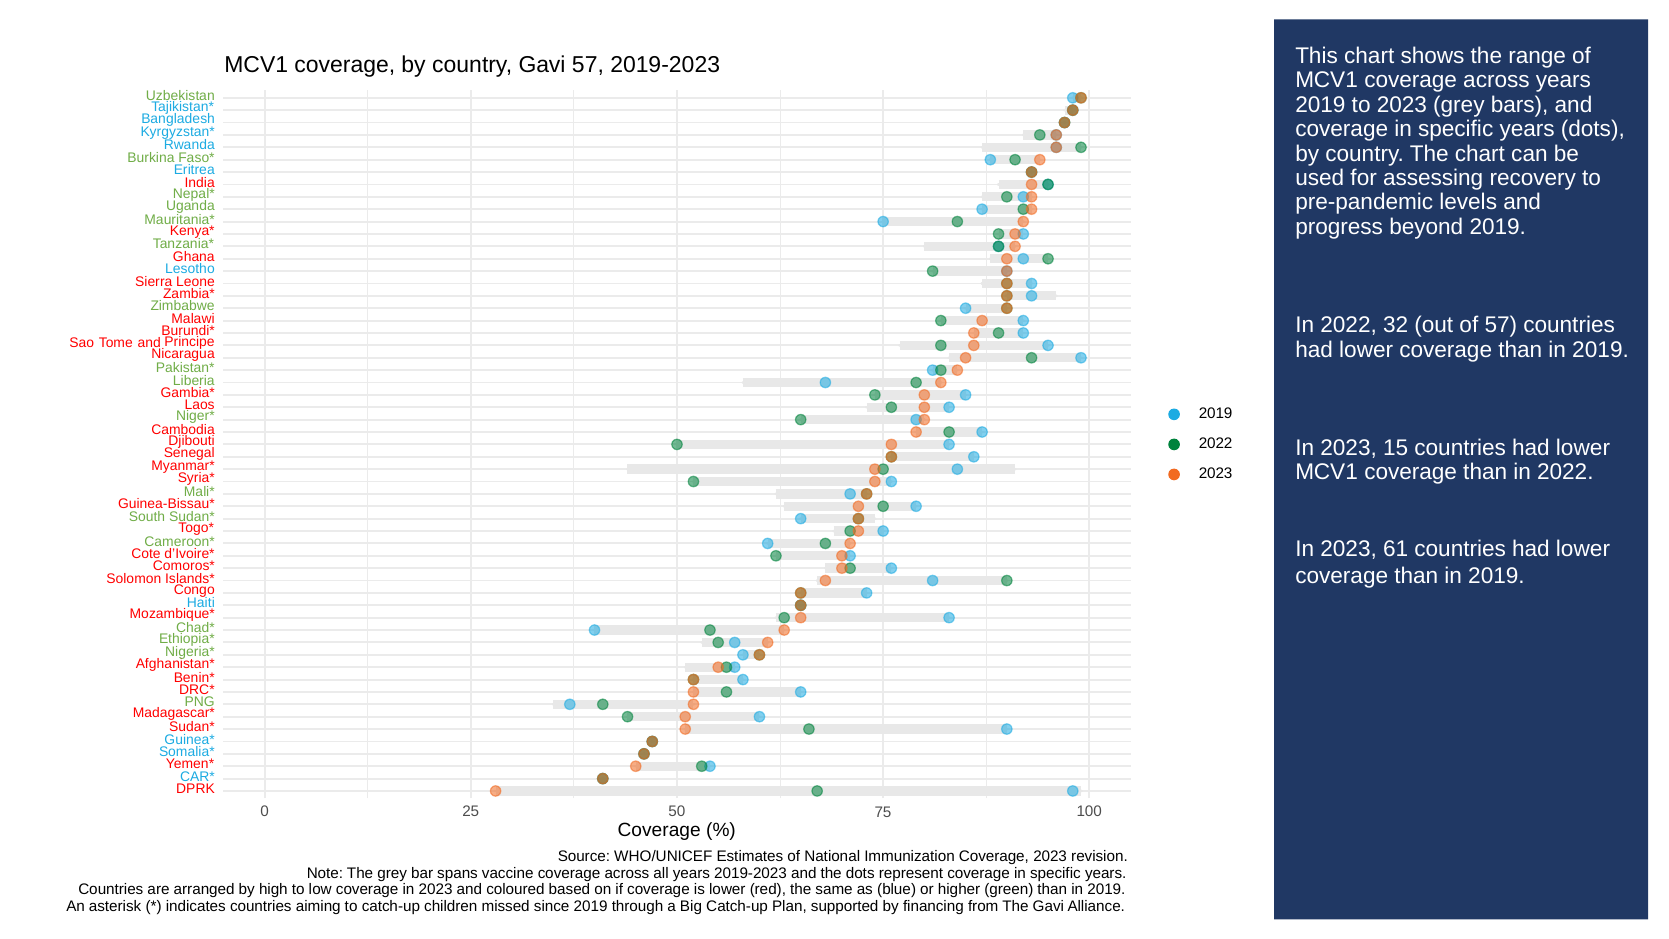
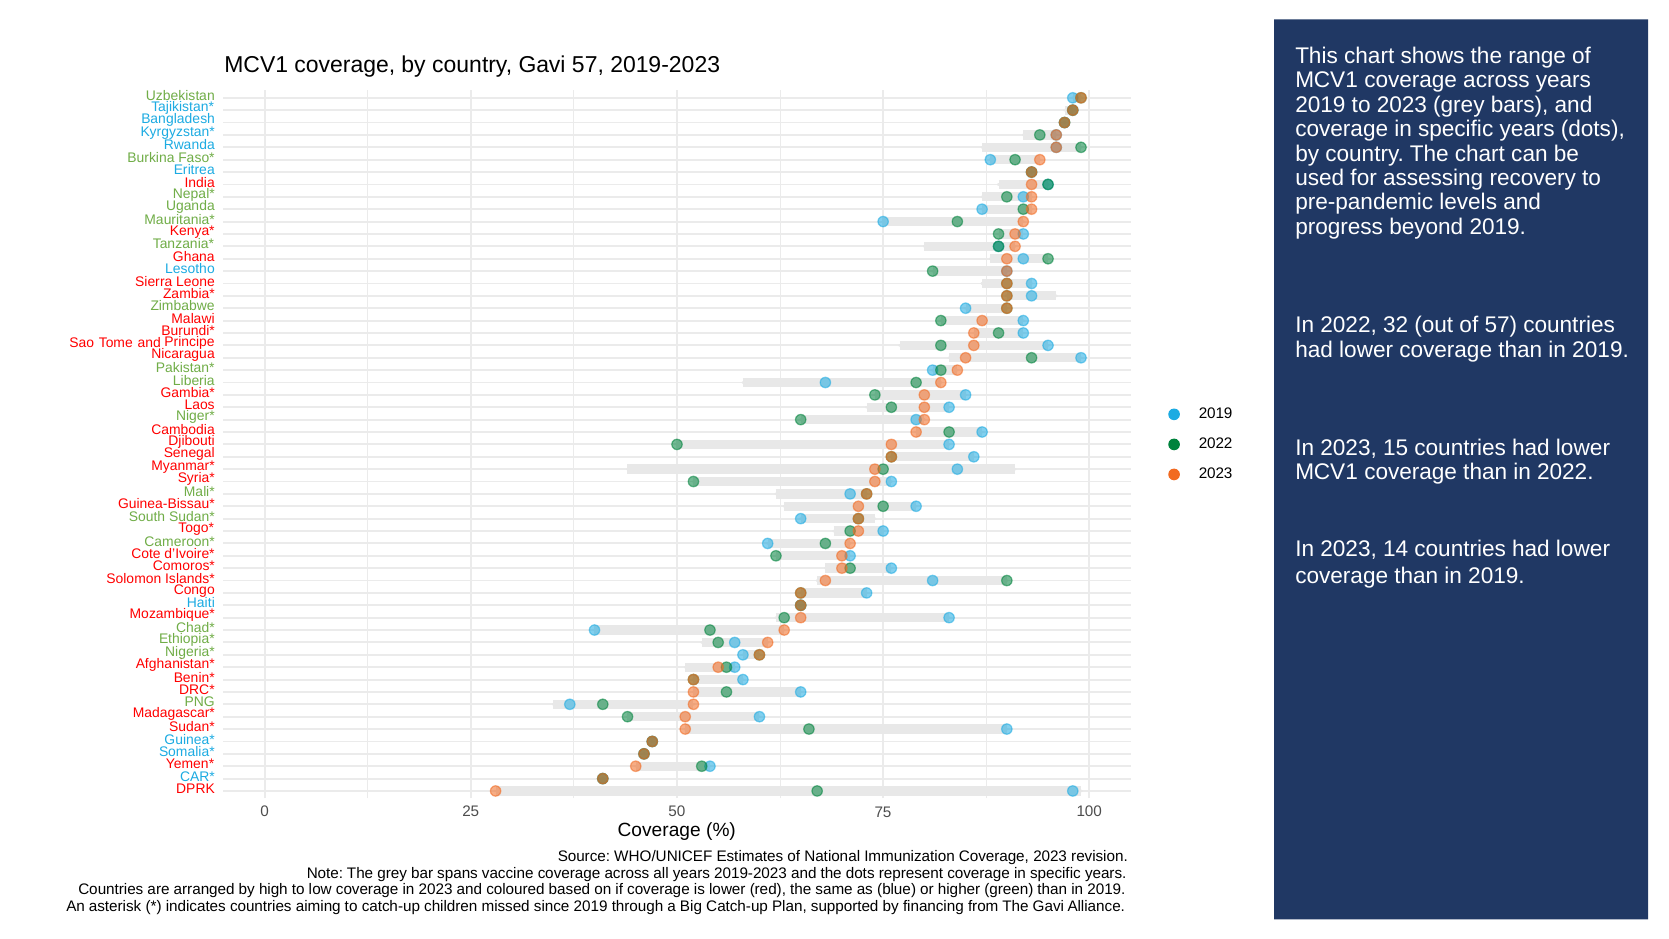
61: 61 -> 14 (1396, 549)
